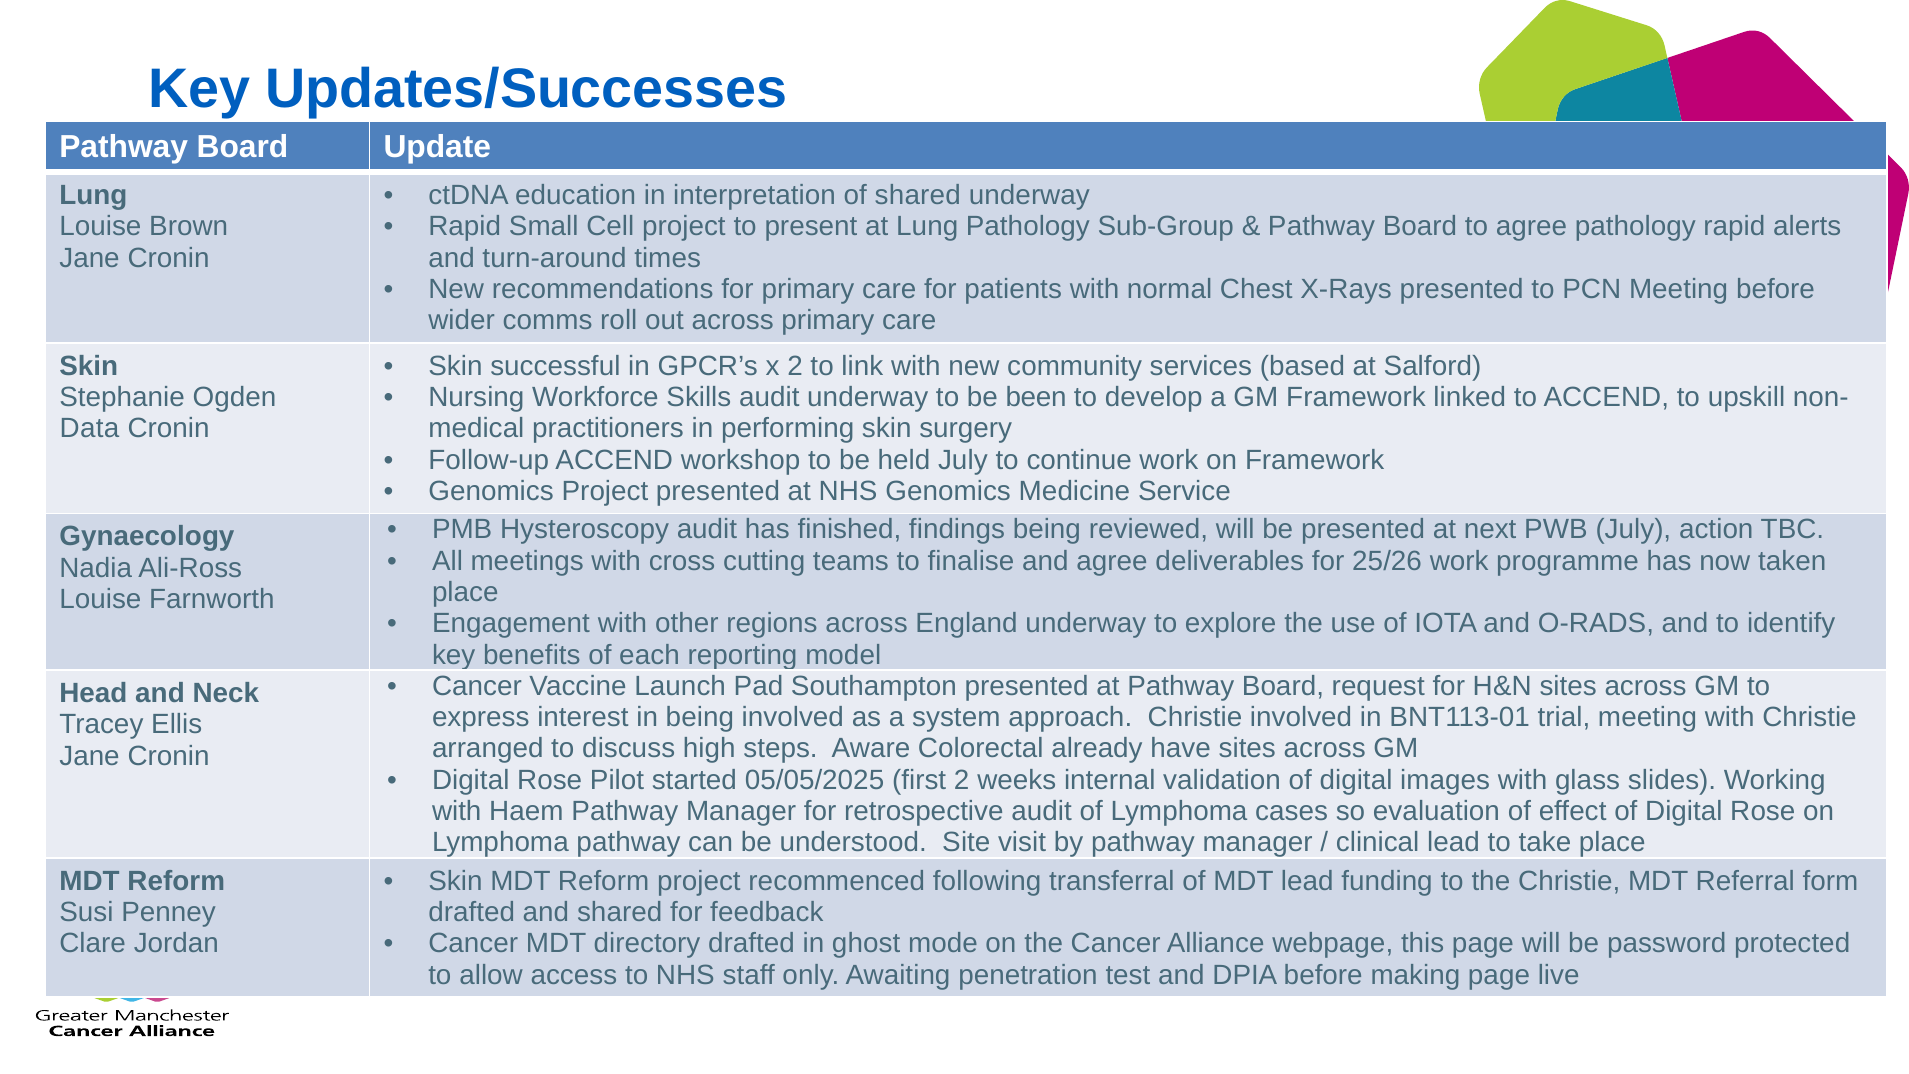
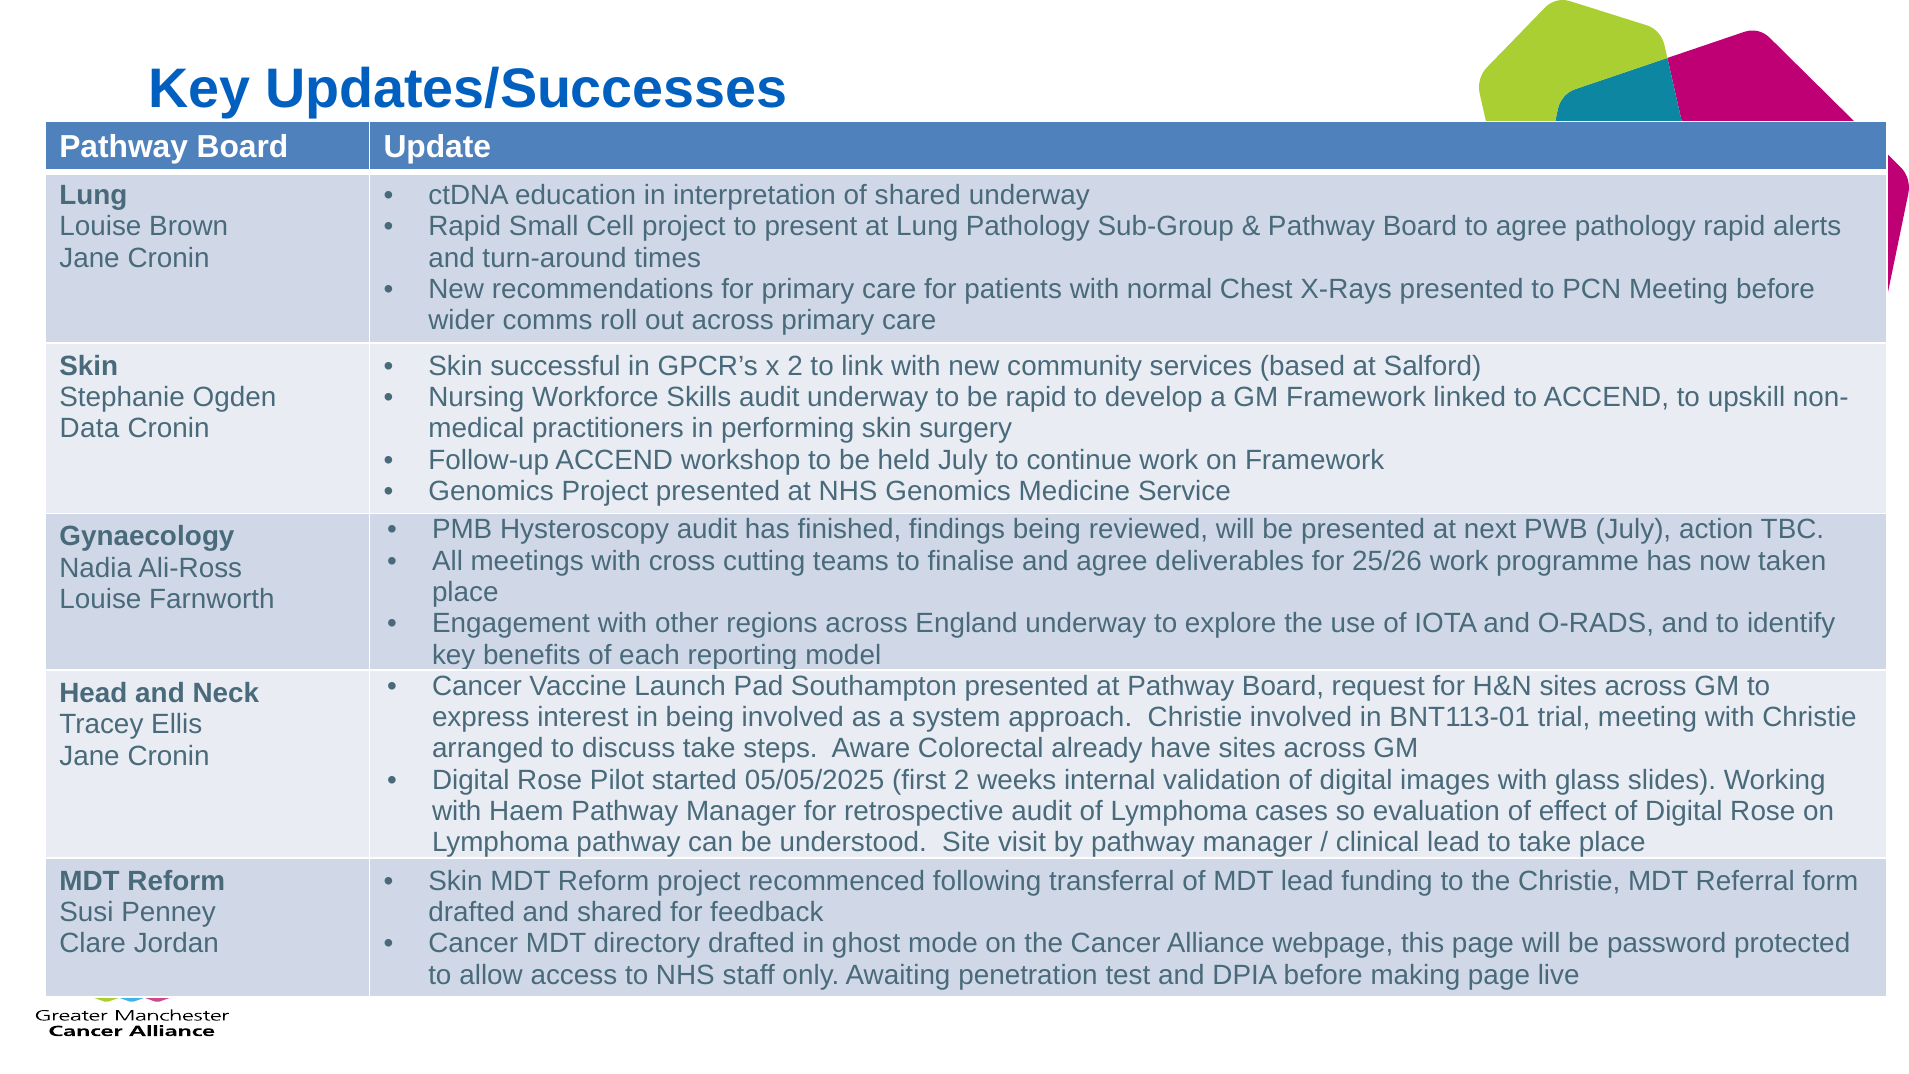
be been: been -> rapid (1036, 397)
discuss high: high -> take (709, 749)
